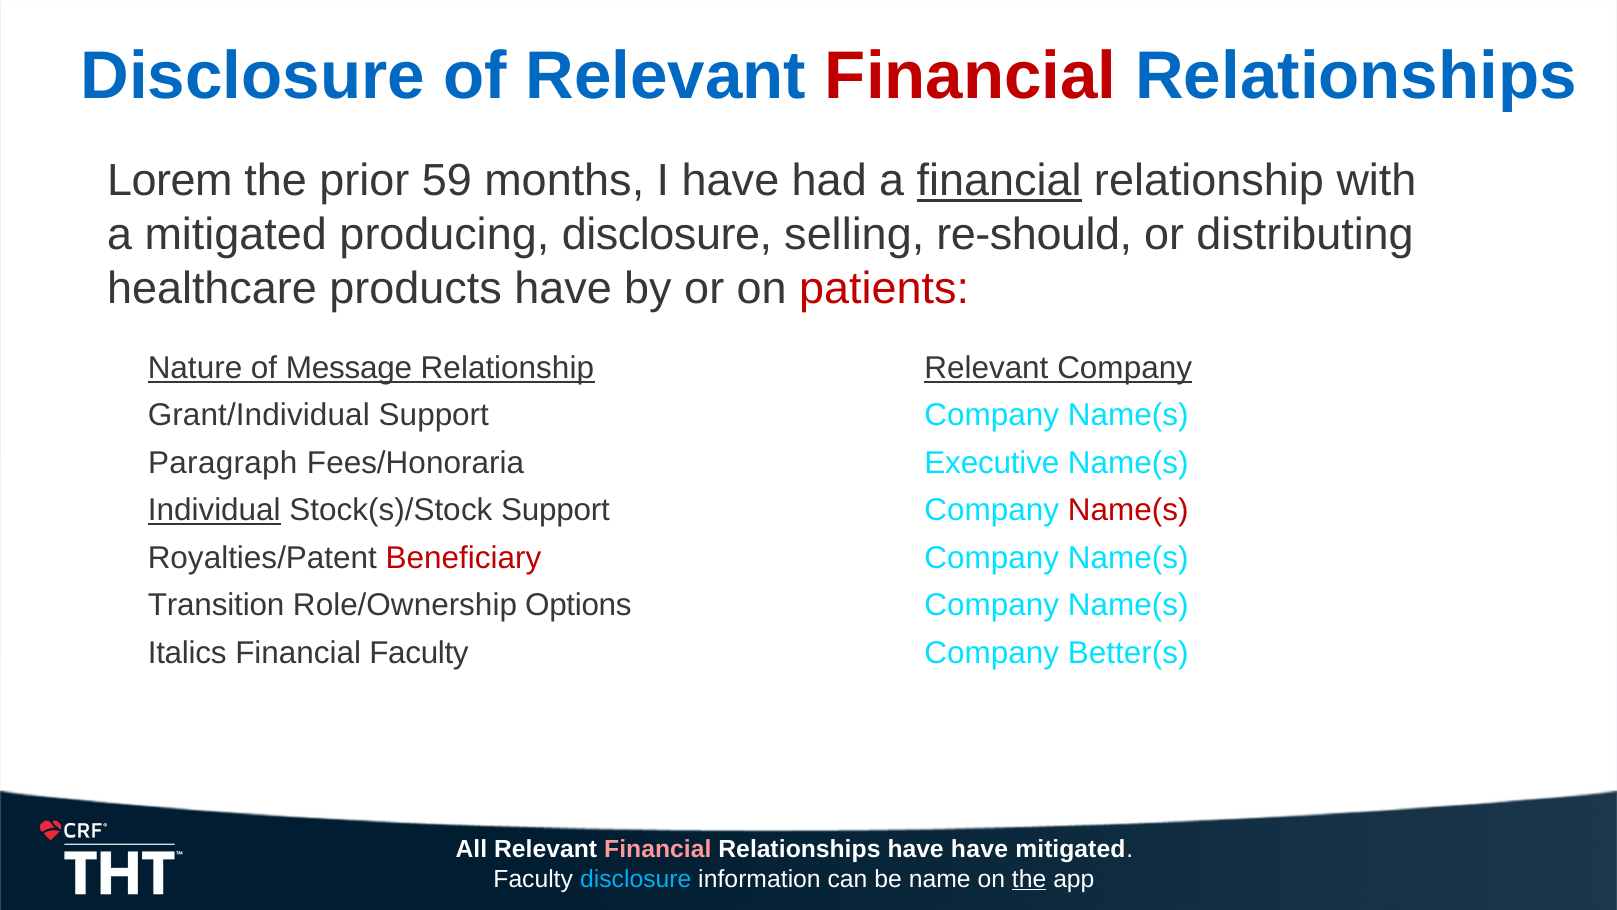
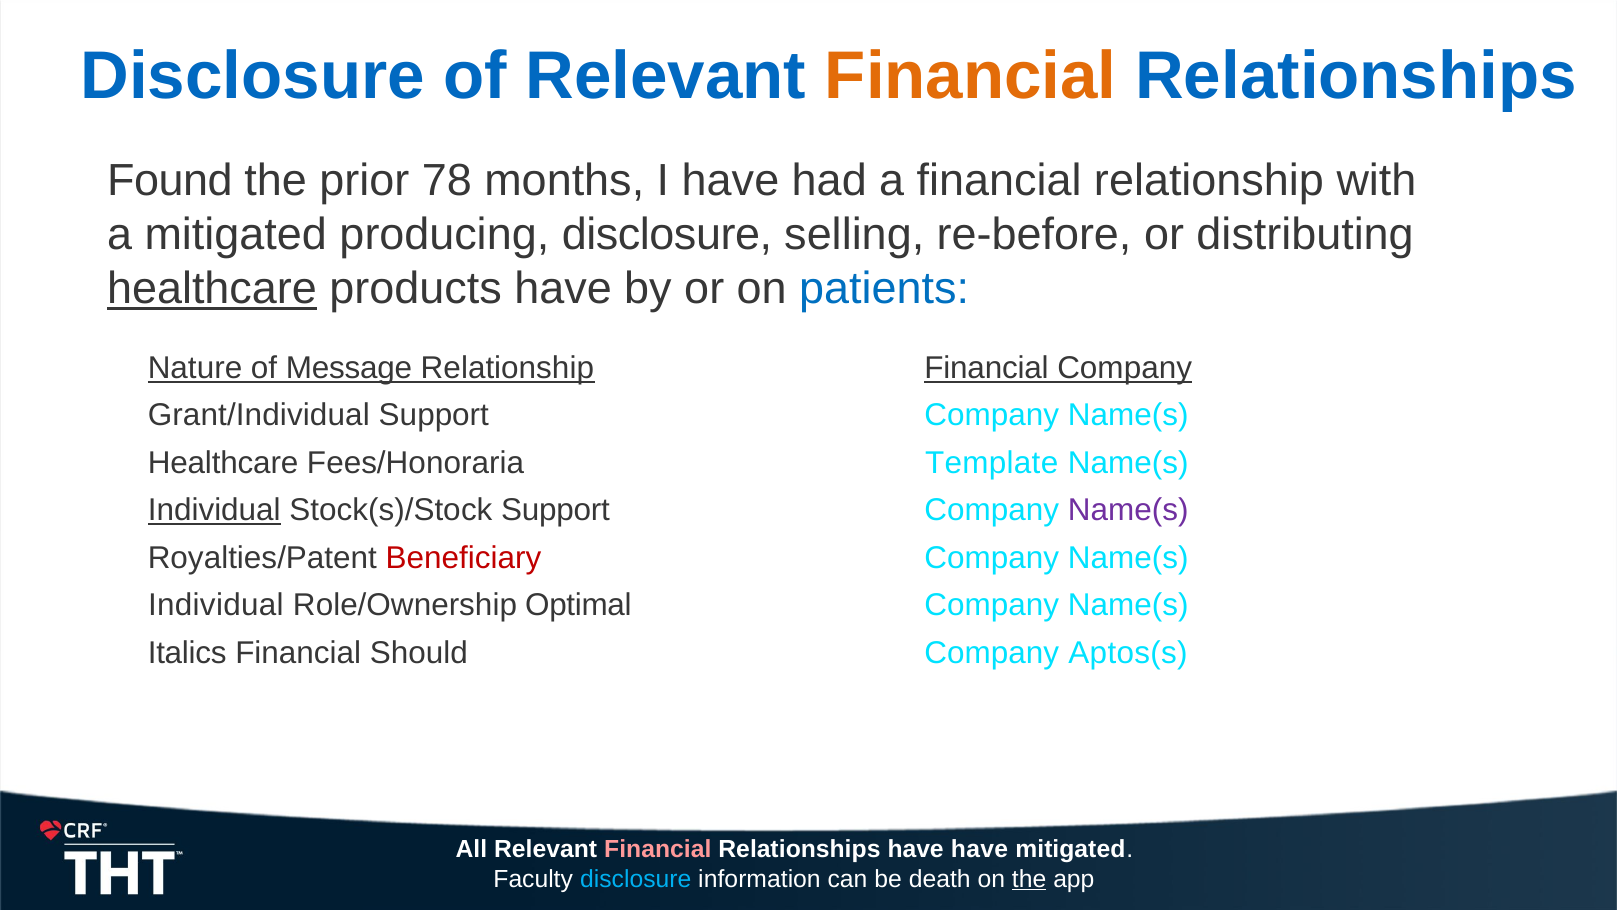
Financial colour: red -> orange (971, 76)
Lorem: Lorem -> Found (170, 181)
59: 59 -> 78 (447, 181)
financial underline: present -> none (999, 181)
re-should: re-should -> re-before (1034, 235)
healthcare underline: none -> present (212, 289)
patients colour: red -> blue (884, 289)
Relationship Relevant: Relevant -> Financial (987, 368)
Paragraph: Paragraph -> Healthcare (223, 463)
Executive: Executive -> Template (992, 463)
Name(s colour: red -> purple (1128, 510)
Transition: Transition -> Individual (216, 605)
Options: Options -> Optimal (578, 605)
Financial Faculty: Faculty -> Should (419, 653)
Better(s: Better(s -> Aptos(s (1128, 653)
name: name -> death (940, 879)
